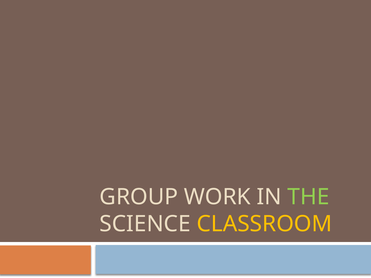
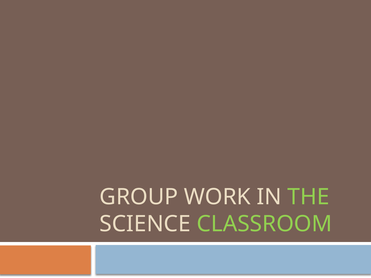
CLASSROOM colour: yellow -> light green (264, 224)
